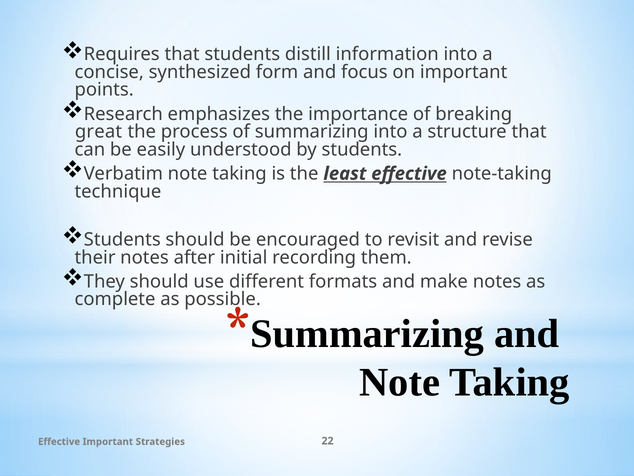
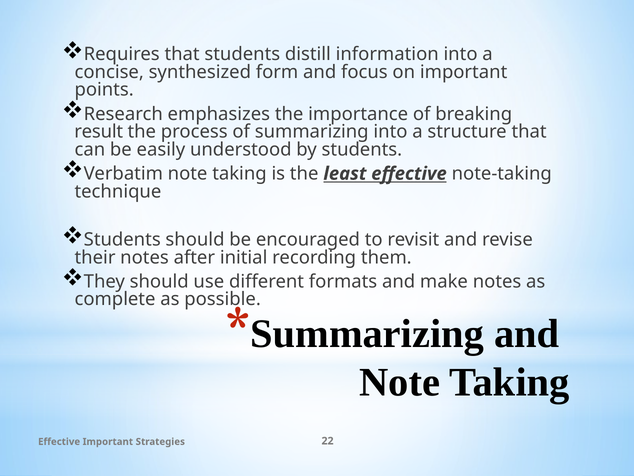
great: great -> result (99, 132)
